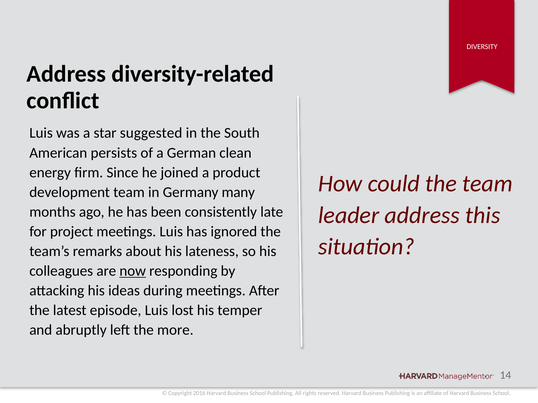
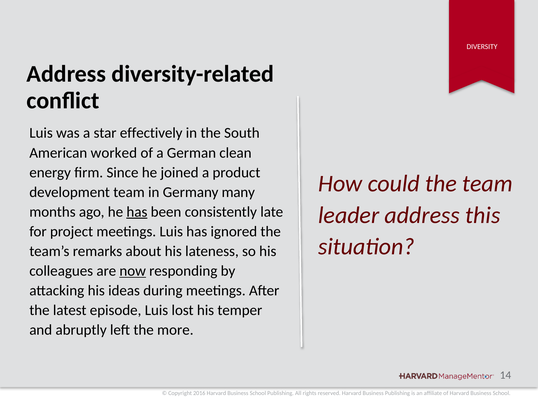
suggested: suggested -> effectively (151, 133)
persists: persists -> worked (114, 153)
has underline: none -> present (137, 212)
